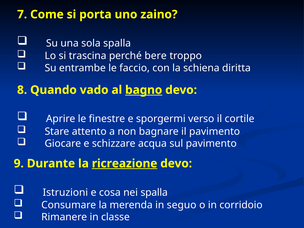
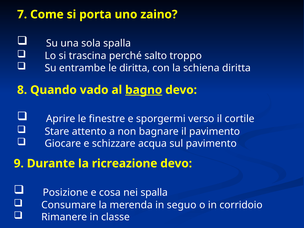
bere: bere -> salto (156, 56)
le faccio: faccio -> diritta (135, 68)
ricreazione underline: present -> none (125, 163)
Istruzioni: Istruzioni -> Posizione (65, 192)
